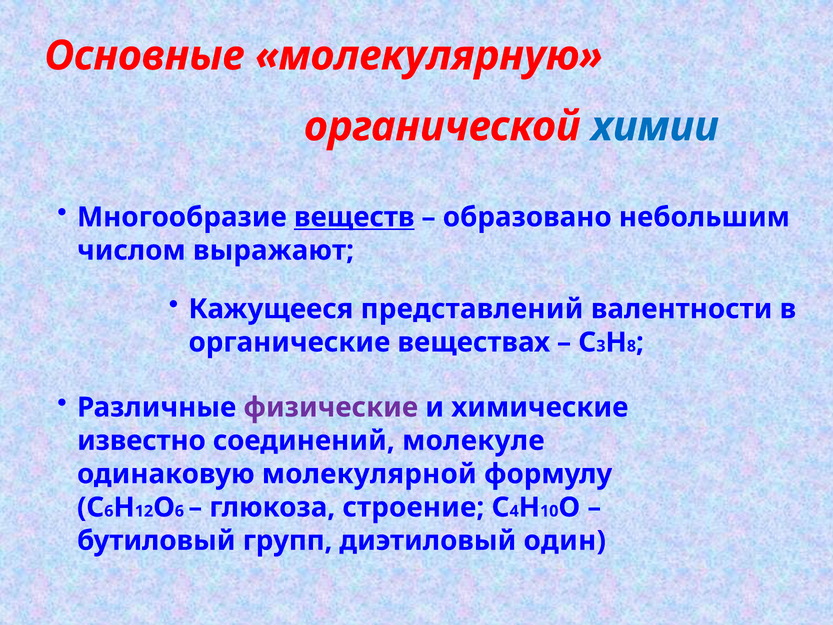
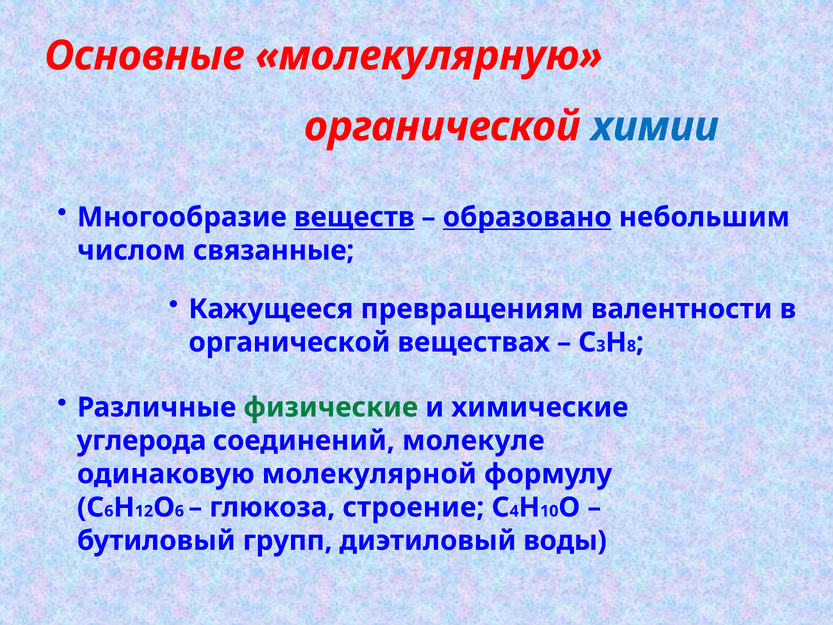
образовано underline: none -> present (527, 217)
выражают: выражают -> связанные (274, 250)
представлений: представлений -> превращениям (472, 309)
органические: органические -> органической (289, 342)
физические colour: purple -> green (331, 407)
известно: известно -> углерода (141, 441)
один: один -> воды (565, 540)
